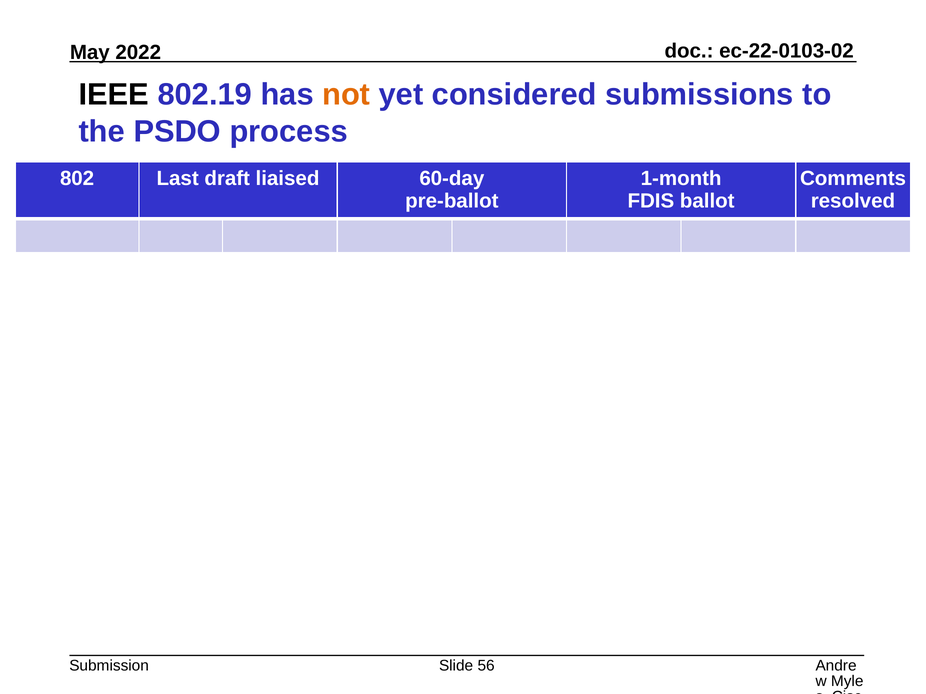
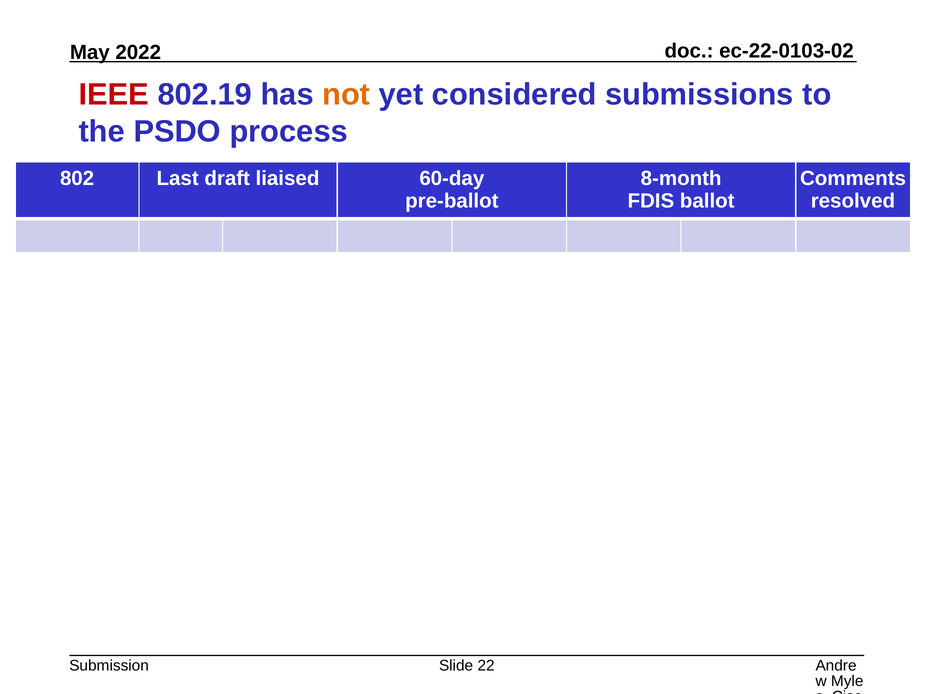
IEEE colour: black -> red (114, 95)
1-month: 1-month -> 8-month (681, 178)
56: 56 -> 22 (486, 666)
